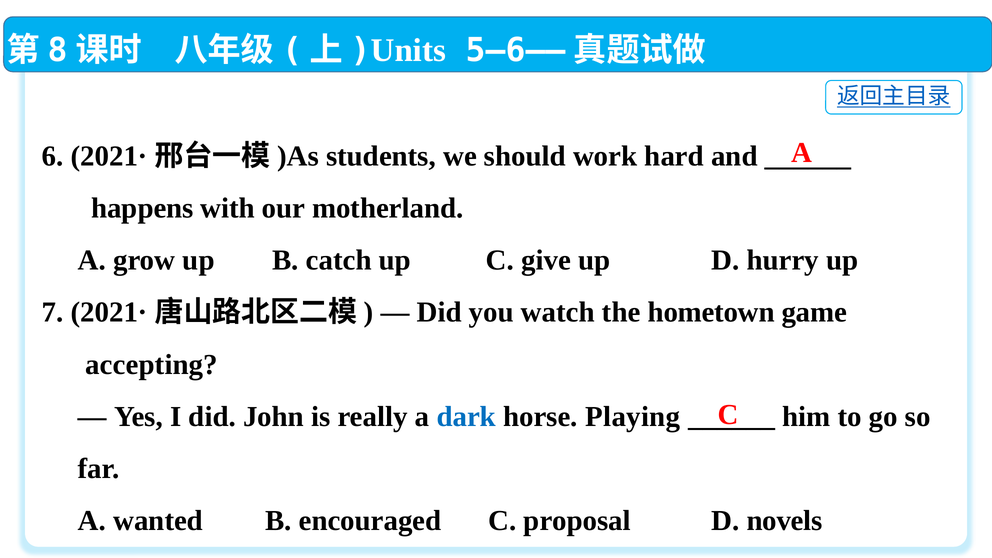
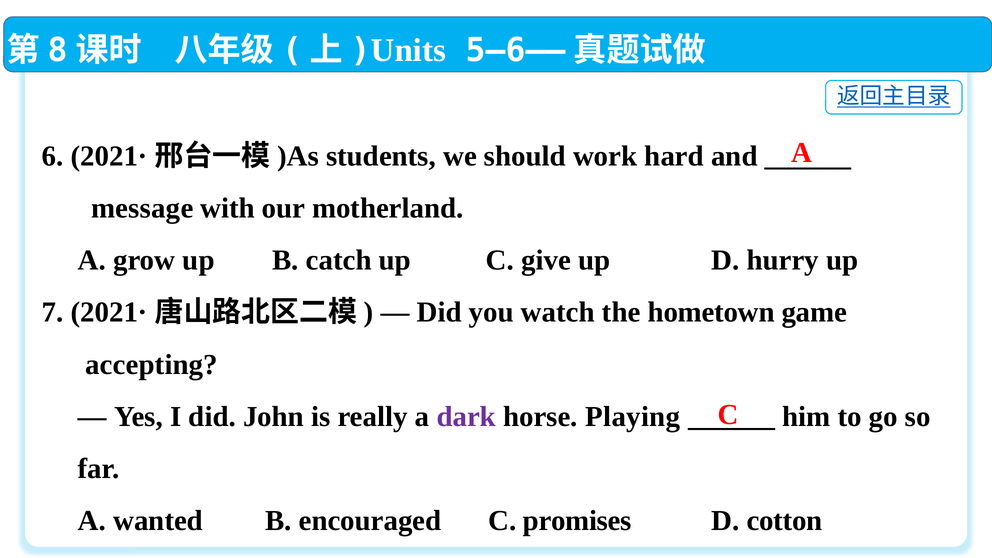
happens: happens -> message (142, 208)
dark colour: blue -> purple (466, 417)
proposal: proposal -> promises (577, 521)
novels: novels -> cotton (785, 521)
